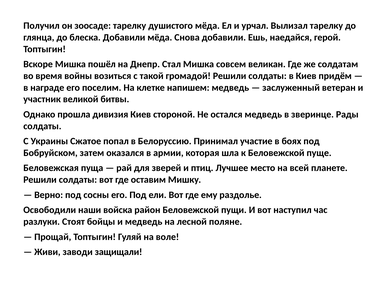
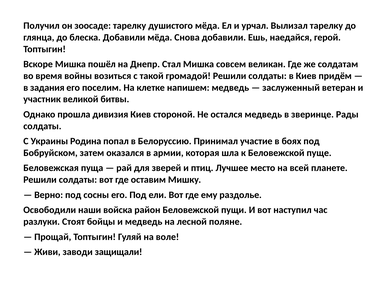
награде: награде -> задания (47, 87)
Сжатое: Сжатое -> Родина (86, 141)
